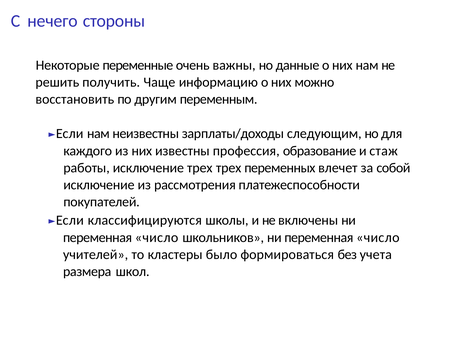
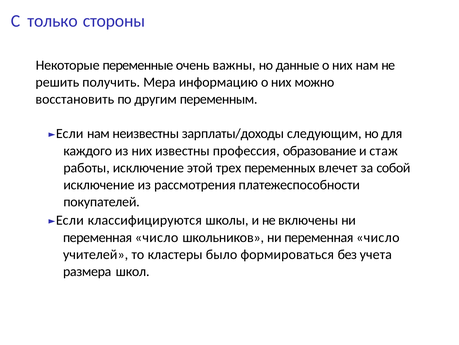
нечего: нечего -> только (52, 21)
Чаще: Чаще -> Мера (159, 82)
исключение трех: трех -> этой (200, 168)
